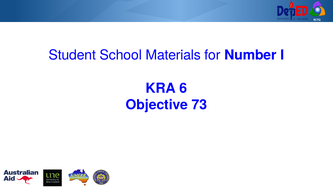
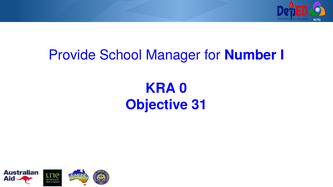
Student: Student -> Provide (72, 55)
Materials: Materials -> Manager (173, 55)
6: 6 -> 0 (183, 88)
73: 73 -> 31 (199, 105)
